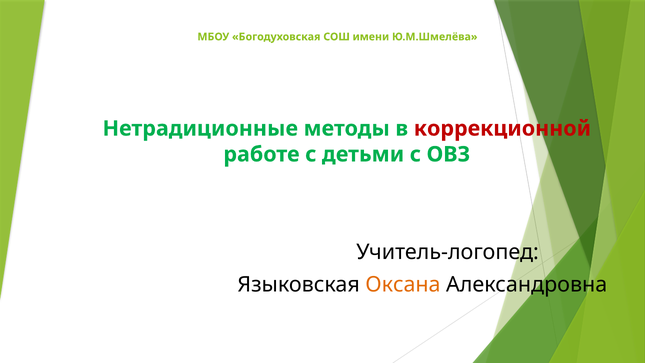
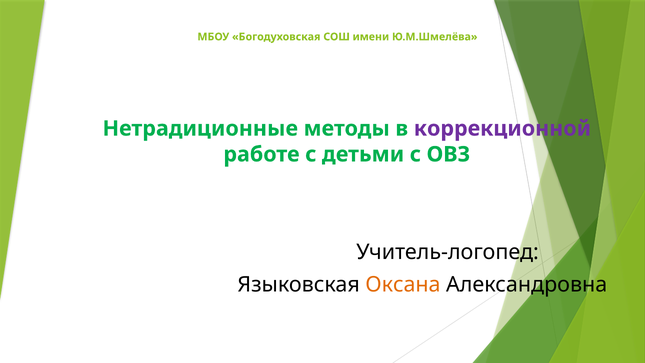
коррекционной colour: red -> purple (502, 128)
